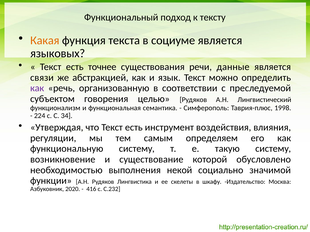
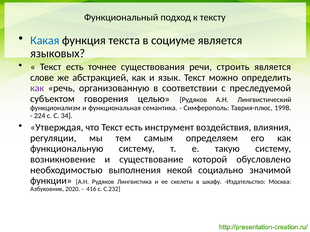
Какая colour: orange -> blue (45, 40)
данные: данные -> строить (233, 67)
связи: связи -> слове (42, 78)
